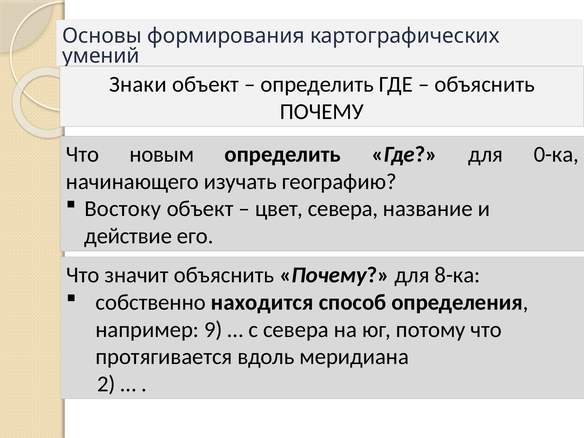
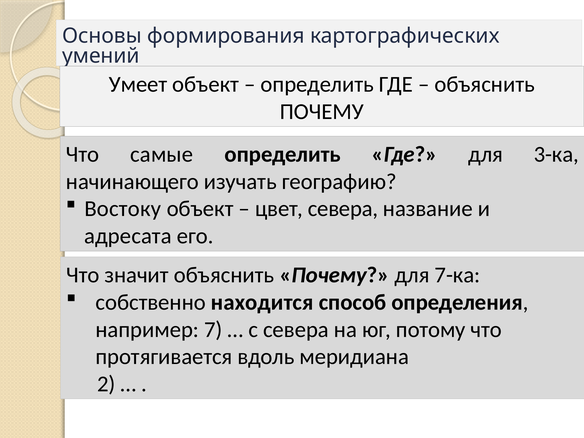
Знаки: Знаки -> Умеет (138, 84)
новым: новым -> самые (162, 154)
0-ка: 0-ка -> 3-ка (556, 154)
действие: действие -> адресата (128, 236)
8-ка: 8-ка -> 7-ка (457, 275)
9: 9 -> 7 (213, 330)
